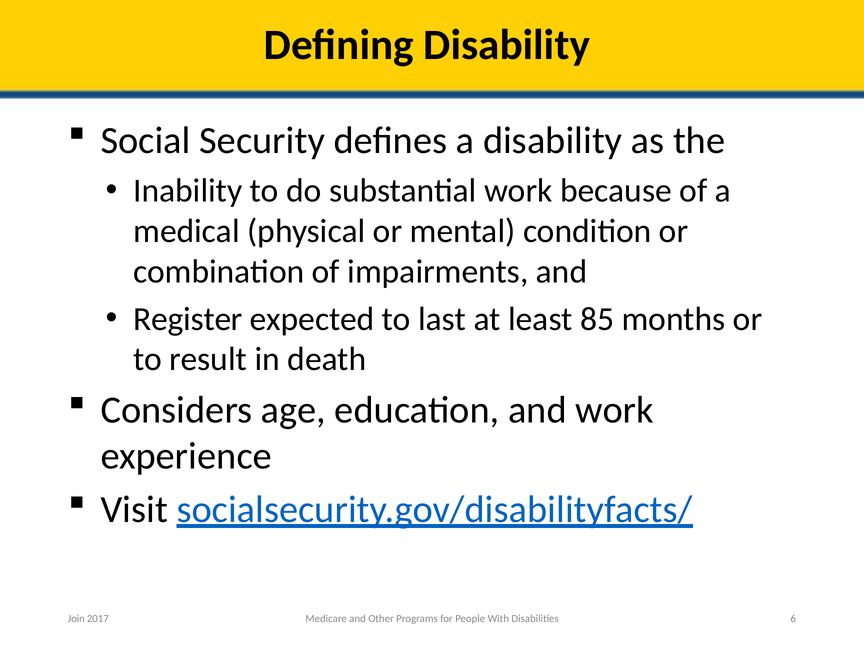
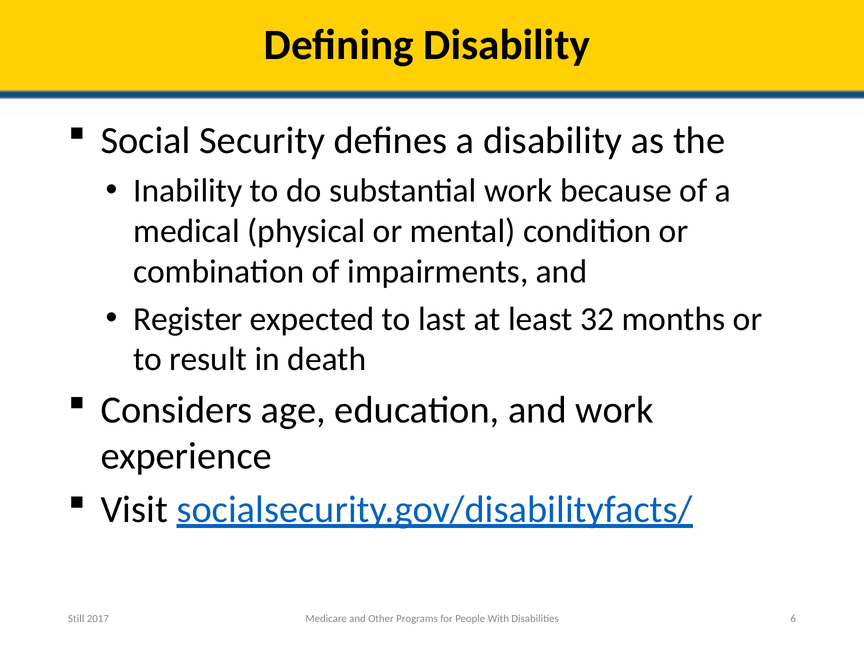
85: 85 -> 32 (597, 319)
Join: Join -> Still (76, 619)
